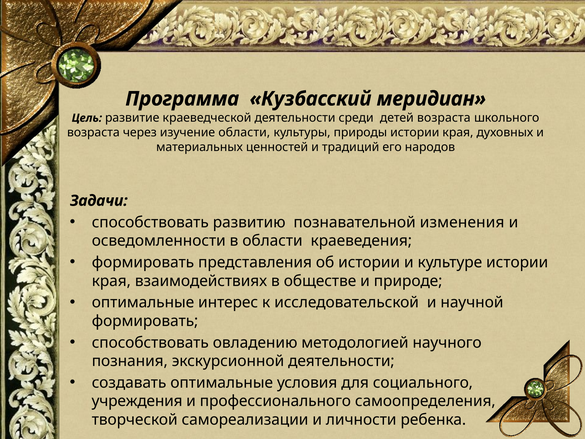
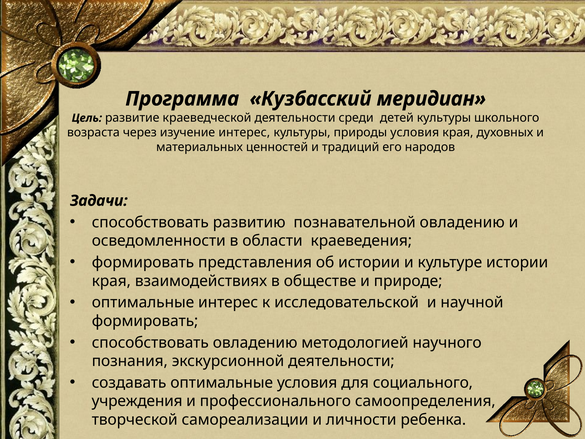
детей возраста: возраста -> культуры (444, 118)
изучение области: области -> интерес (244, 132)
природы истории: истории -> условия (415, 132)
познавательной изменения: изменения -> овладению (462, 222)
